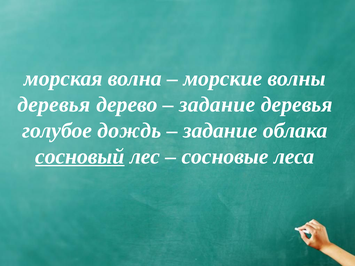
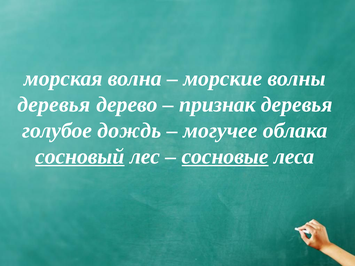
задание: задание -> признак (217, 104)
задание: задание -> могучее (220, 130)
сосновые underline: none -> present (225, 157)
